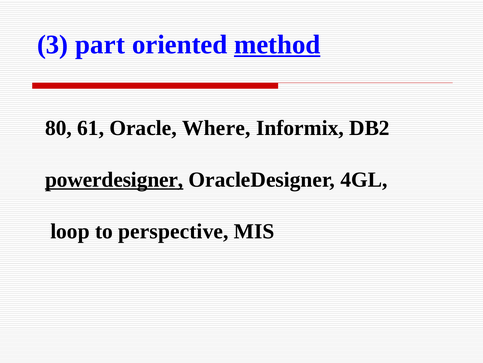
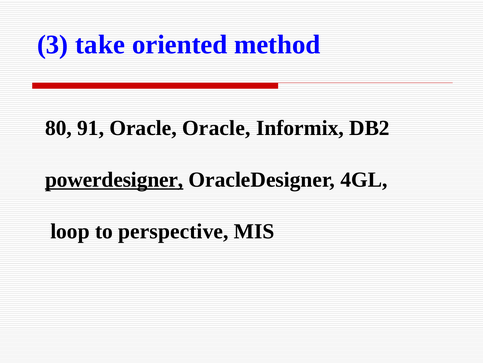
part: part -> take (100, 45)
method underline: present -> none (277, 45)
61: 61 -> 91 (91, 128)
Oracle Where: Where -> Oracle (216, 128)
